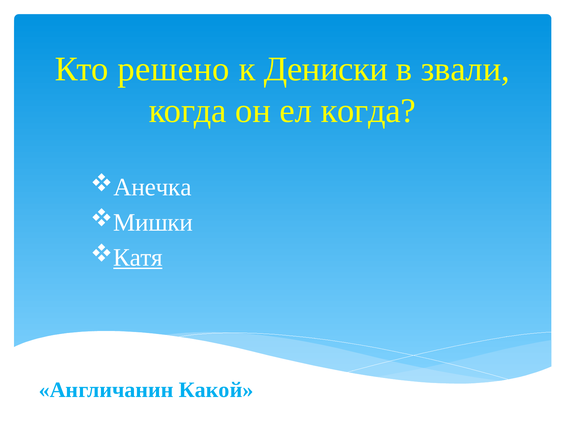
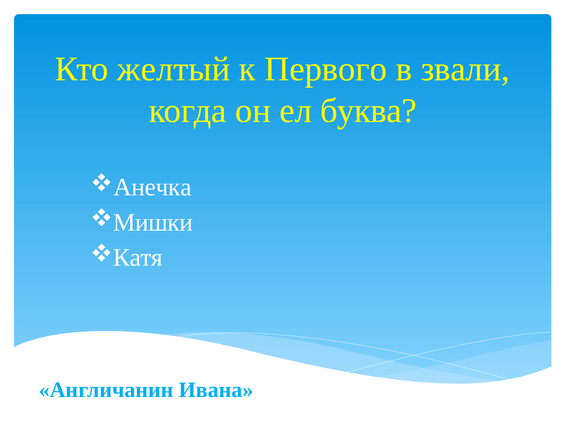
решено: решено -> желтый (174, 69)
Дениски: Дениски -> Первого (326, 69)
ел когда: когда -> буква (368, 111)
Катя underline: present -> none (138, 257)
Какой: Какой -> Ивана (216, 390)
